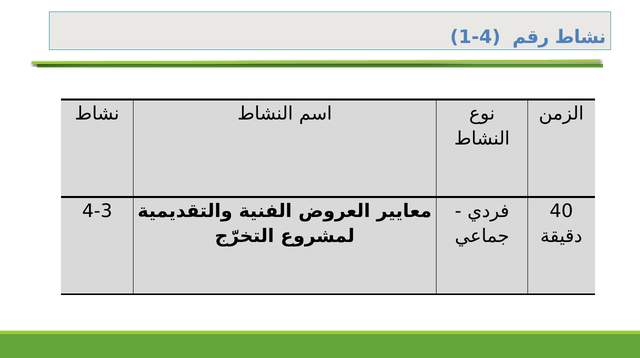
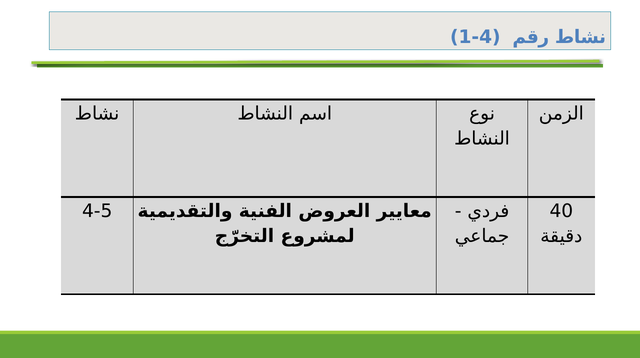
4-3: 4-3 -> 4-5 (97, 212)
